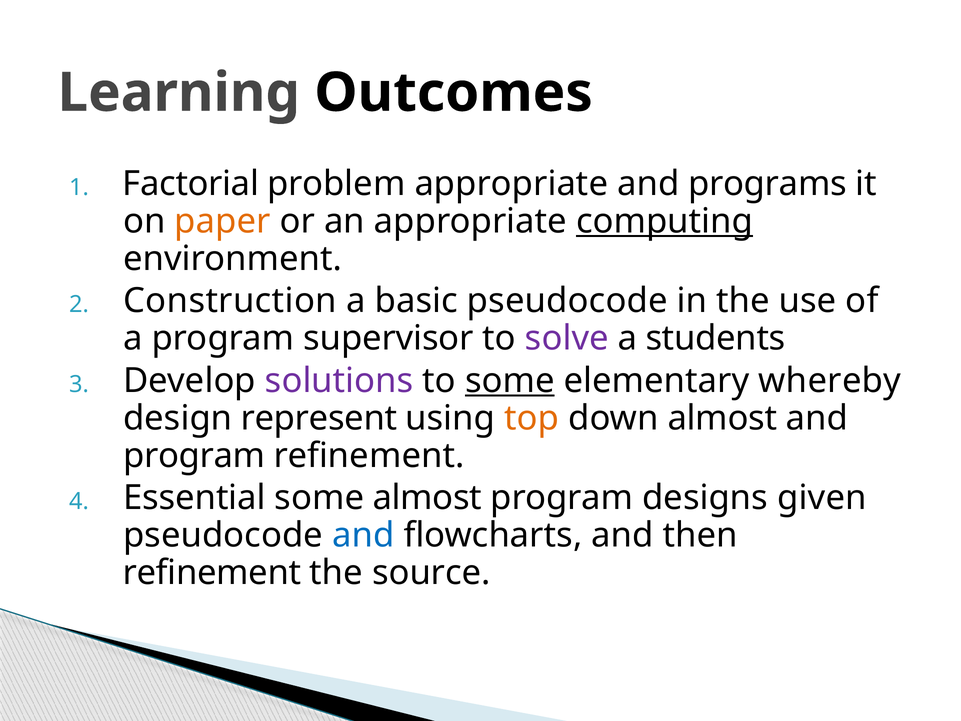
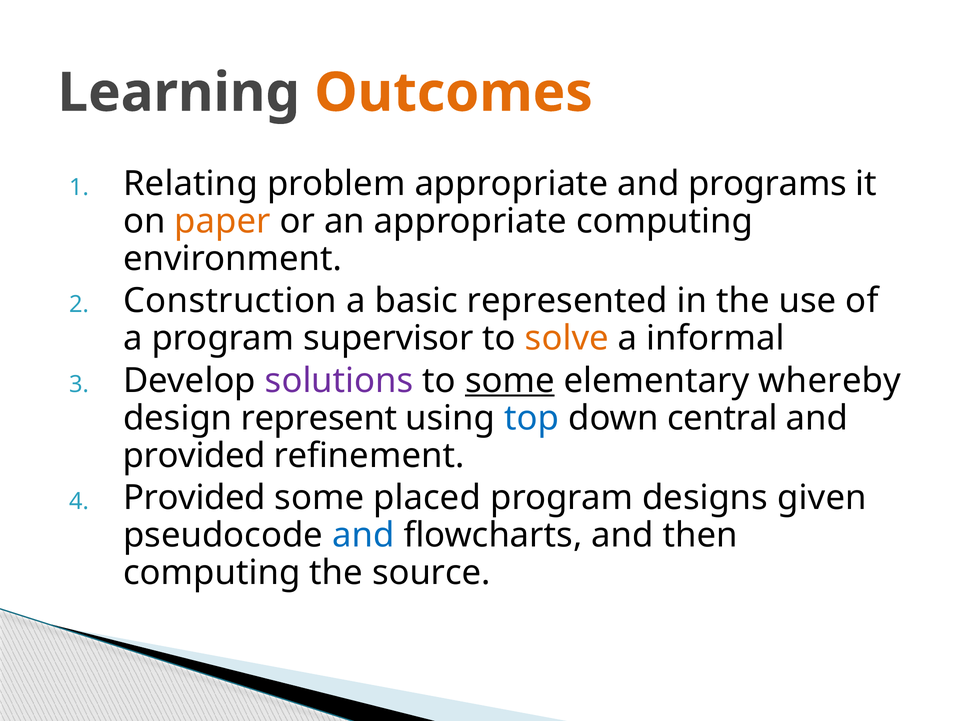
Outcomes colour: black -> orange (454, 93)
Factorial: Factorial -> Relating (191, 184)
computing underline: present -> none (665, 221)
basic pseudocode: pseudocode -> represented (567, 301)
solve colour: purple -> orange (567, 338)
students: students -> informal (715, 338)
top colour: orange -> blue (532, 418)
down almost: almost -> central (722, 418)
program: program -> provided (194, 455)
Essential: Essential -> Provided (194, 498)
some almost: almost -> placed (427, 498)
refinement: refinement -> computing (212, 573)
